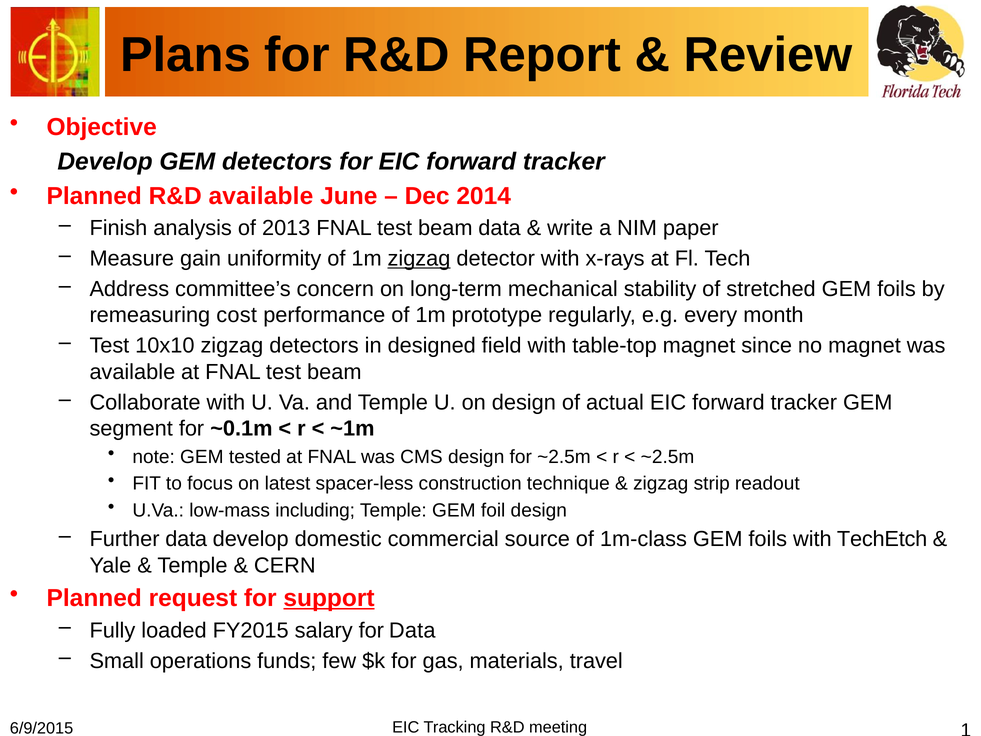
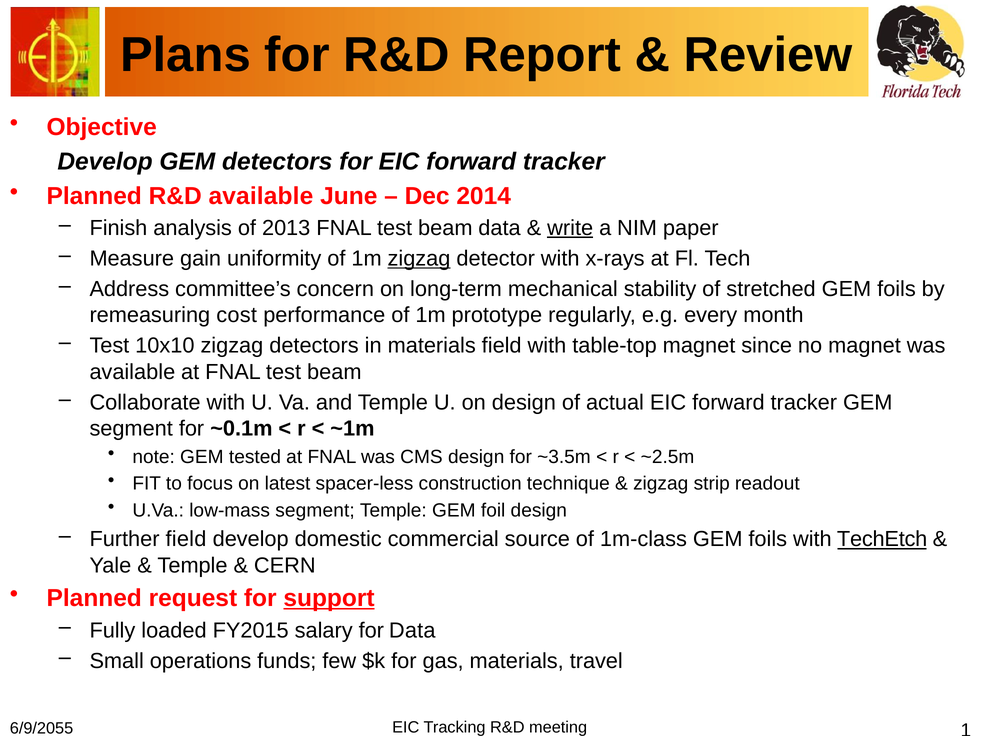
write underline: none -> present (570, 228)
in designed: designed -> materials (432, 346)
for ~2.5m: ~2.5m -> ~3.5m (564, 457)
low-mass including: including -> segment (315, 510)
Further data: data -> field (186, 539)
TechEtch underline: none -> present (882, 539)
6/9/2015: 6/9/2015 -> 6/9/2055 (42, 728)
